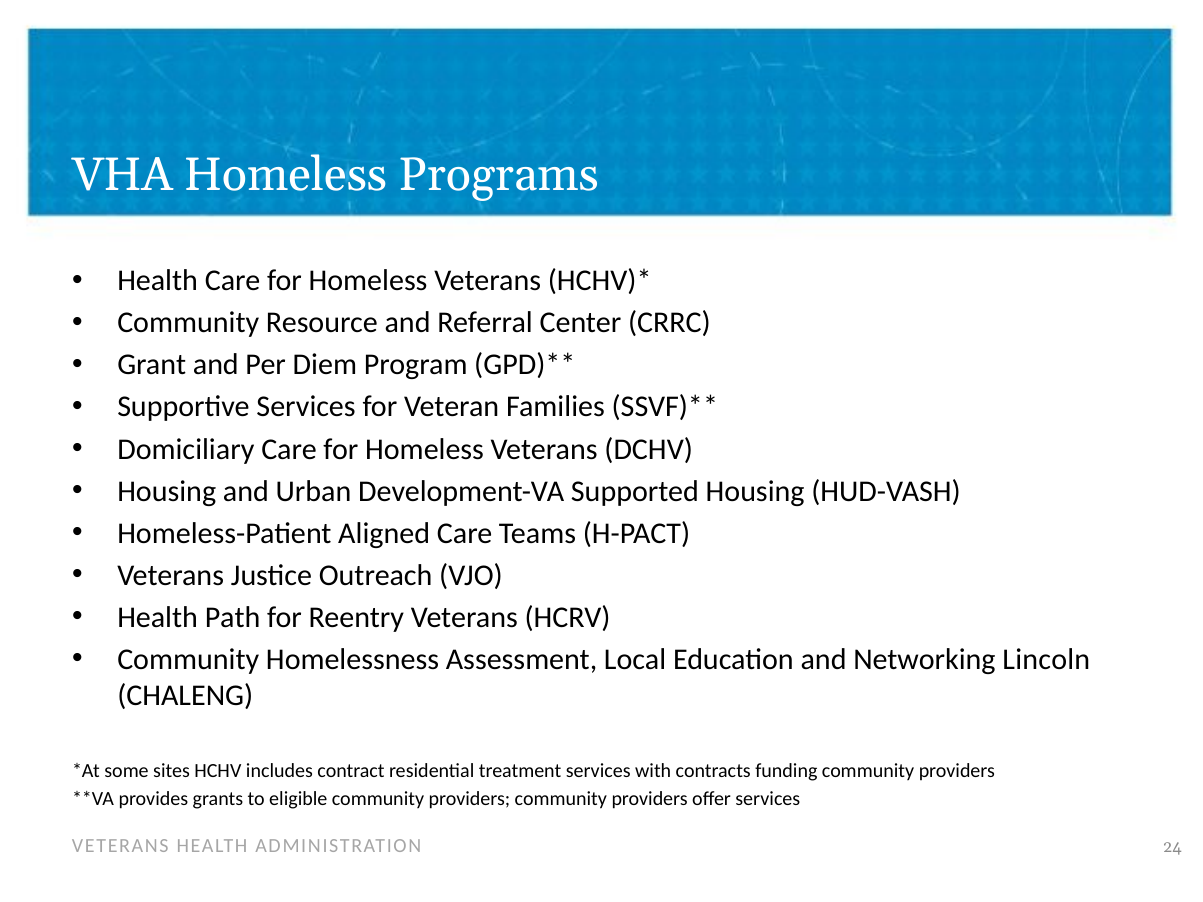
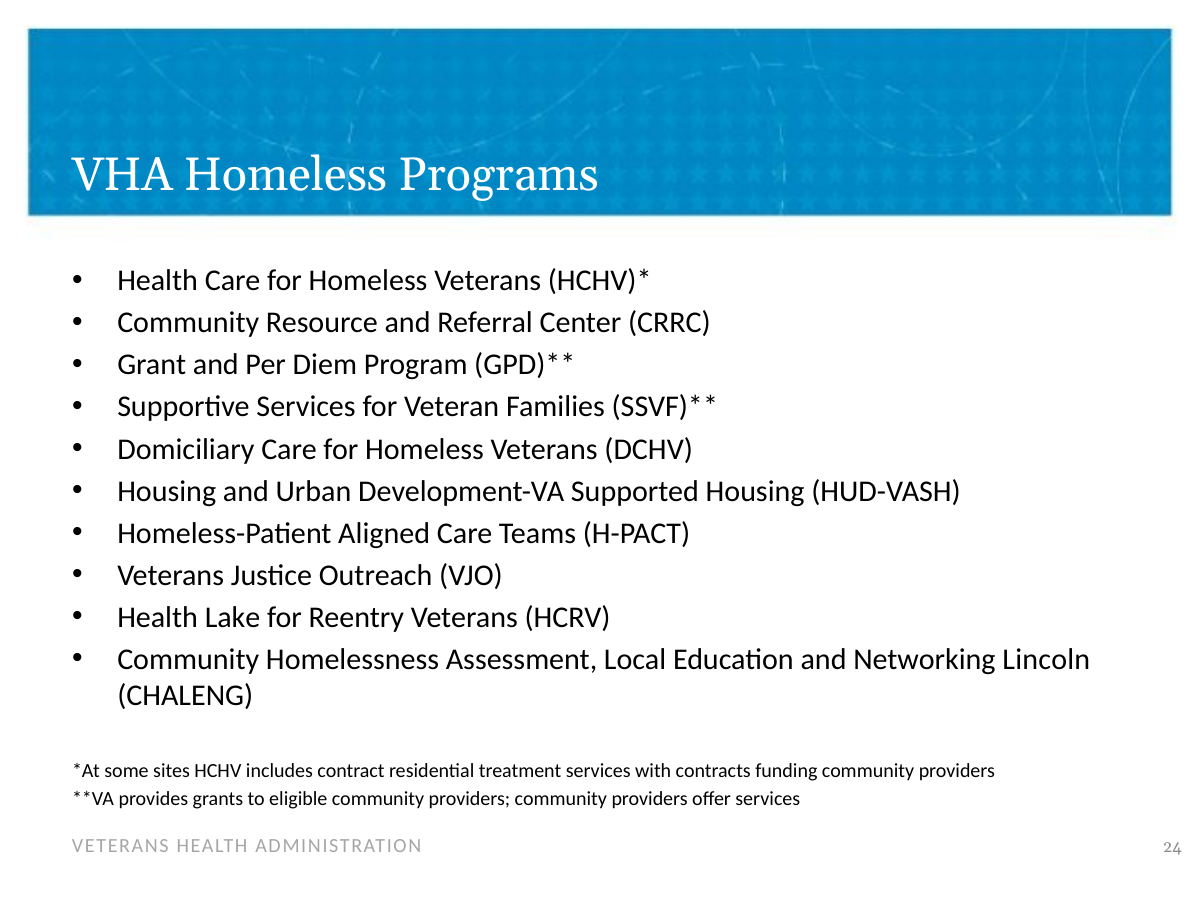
Path: Path -> Lake (233, 618)
